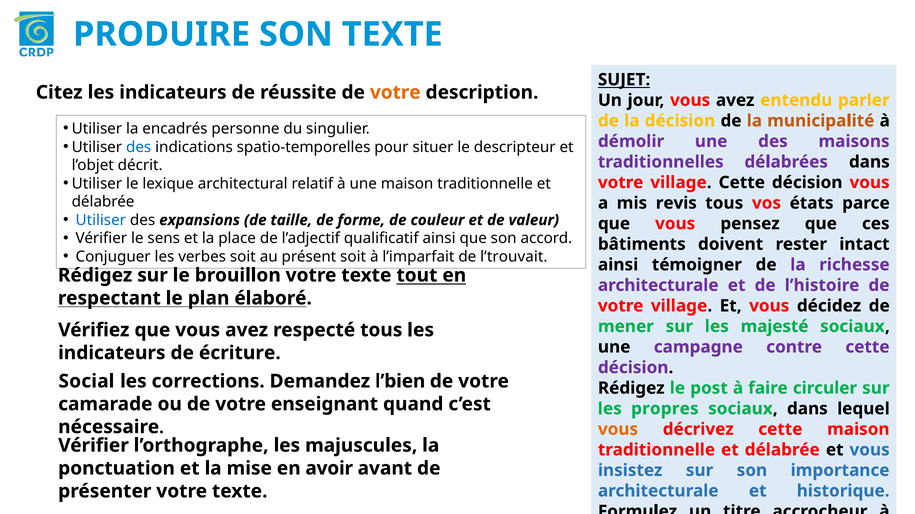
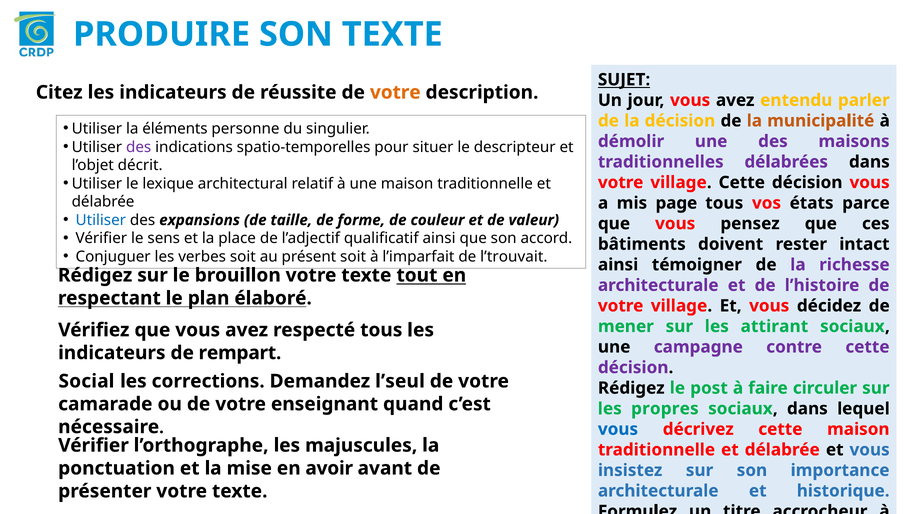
encadrés: encadrés -> éléments (175, 129)
des colour: blue -> purple (139, 147)
revis: revis -> page (676, 203)
majesté: majesté -> attirant (774, 327)
écriture: écriture -> rempart (240, 353)
l’bien: l’bien -> l’seul (400, 382)
vous colour: orange -> blue (618, 430)
